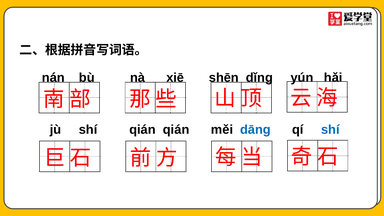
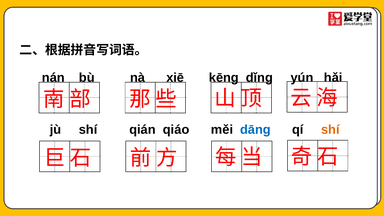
shēn: shēn -> kēnɡ (224, 78)
qián qián: qián -> qiáo (176, 130)
shí colour: blue -> orange (330, 130)
